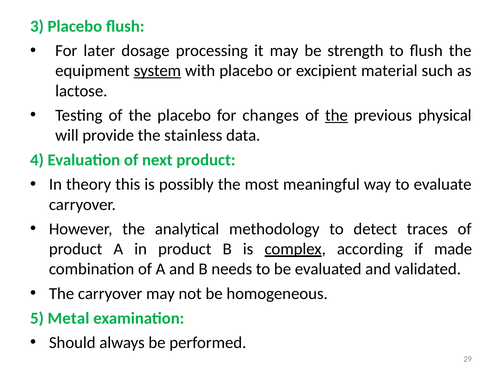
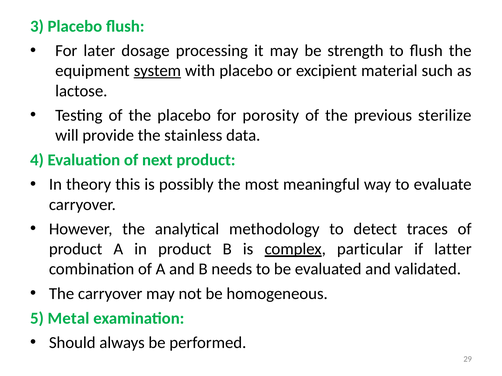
changes: changes -> porosity (271, 116)
the underline: present -> none (336, 116)
physical: physical -> sterilize (445, 116)
according: according -> particular (370, 249)
made: made -> latter (453, 249)
